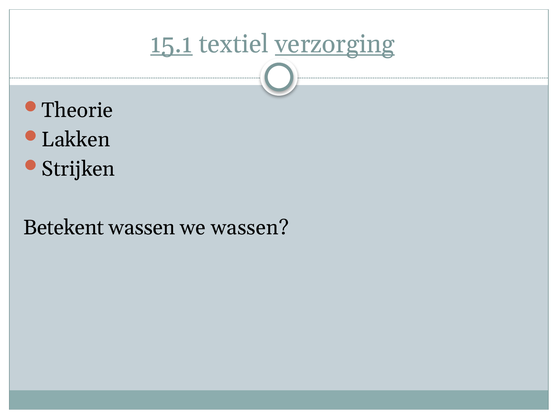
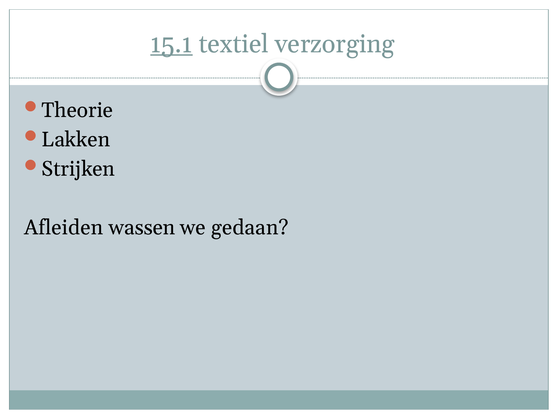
verzorging underline: present -> none (335, 44)
Betekent: Betekent -> Afleiden (64, 227)
we wassen: wassen -> gedaan (250, 227)
